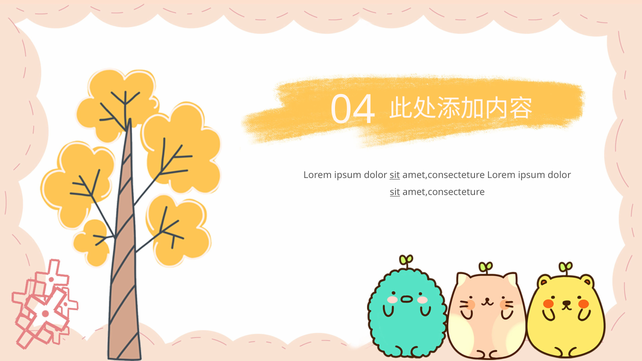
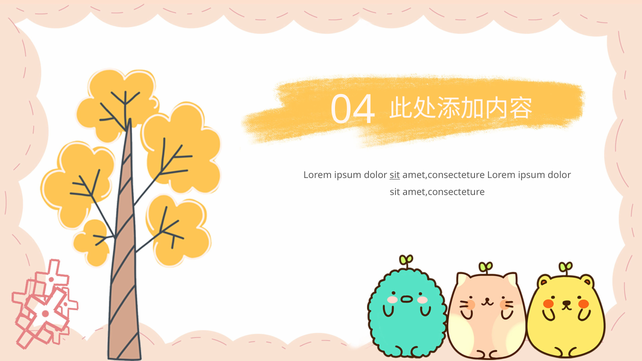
sit underline: present -> none (395, 192)
